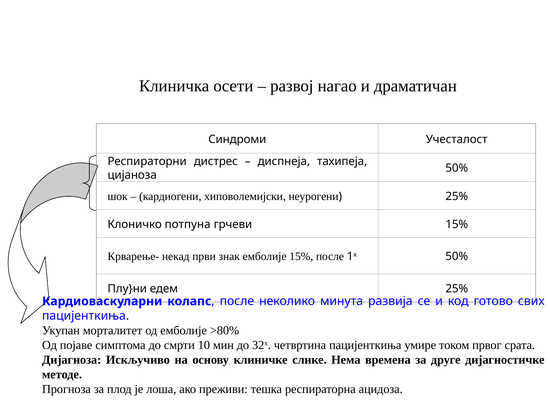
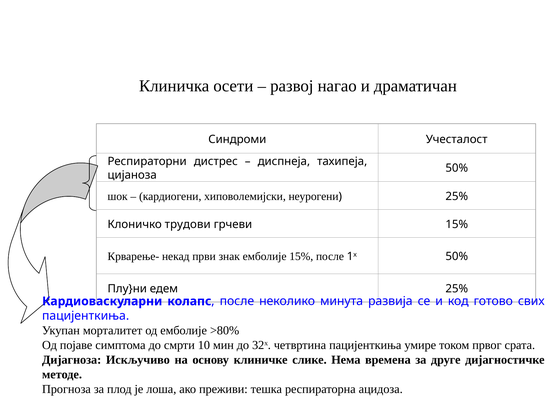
потпуна: потпуна -> трудови (188, 225)
